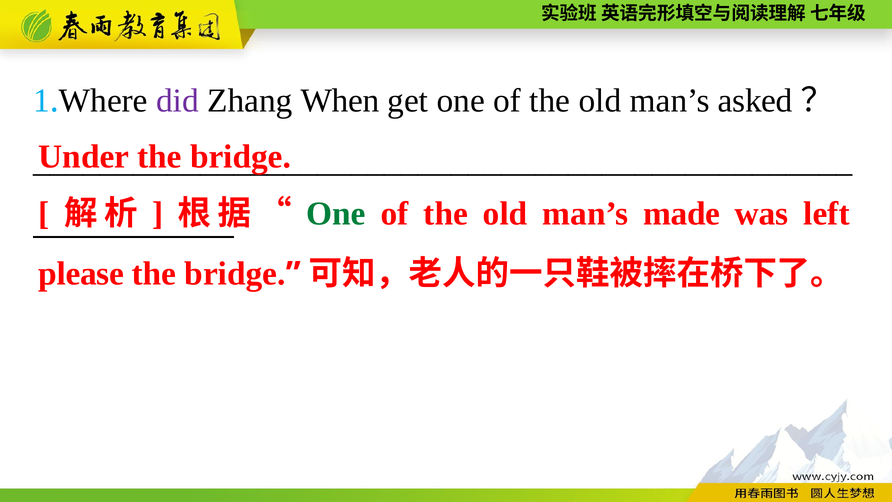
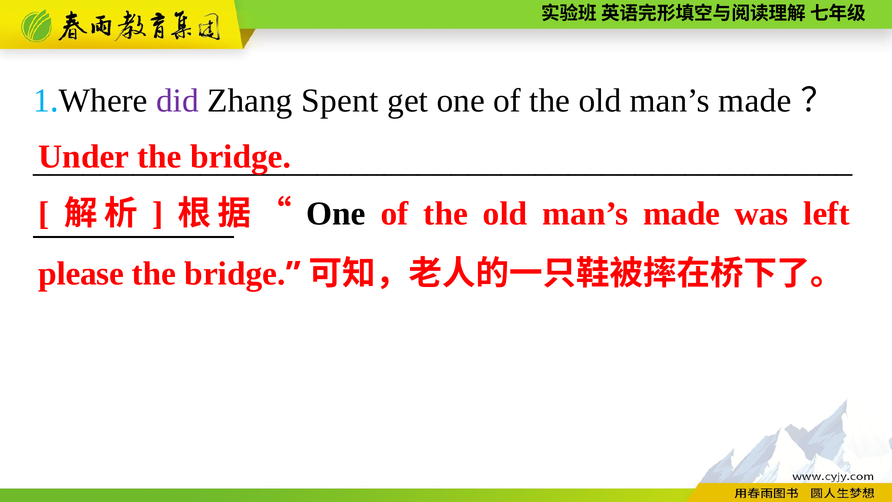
When: When -> Spent (340, 100)
asked: asked -> made (755, 100)
One colour: green -> black (336, 214)
